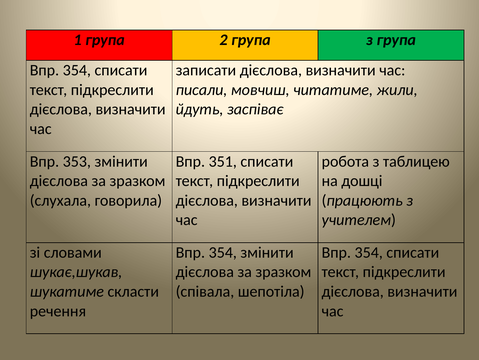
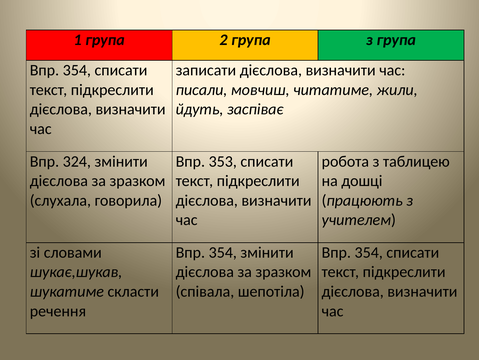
353: 353 -> 324 (77, 161)
351: 351 -> 353 (223, 161)
